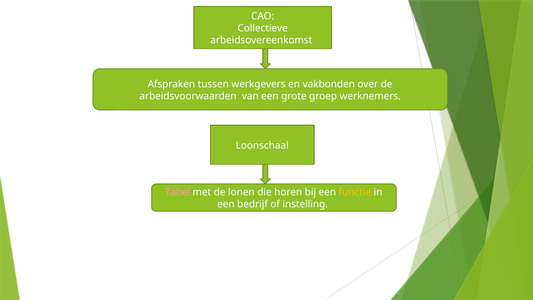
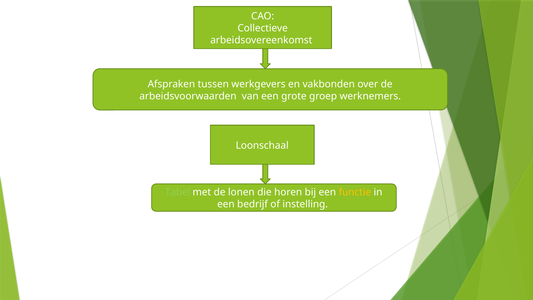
Tabel colour: pink -> light green (178, 192)
